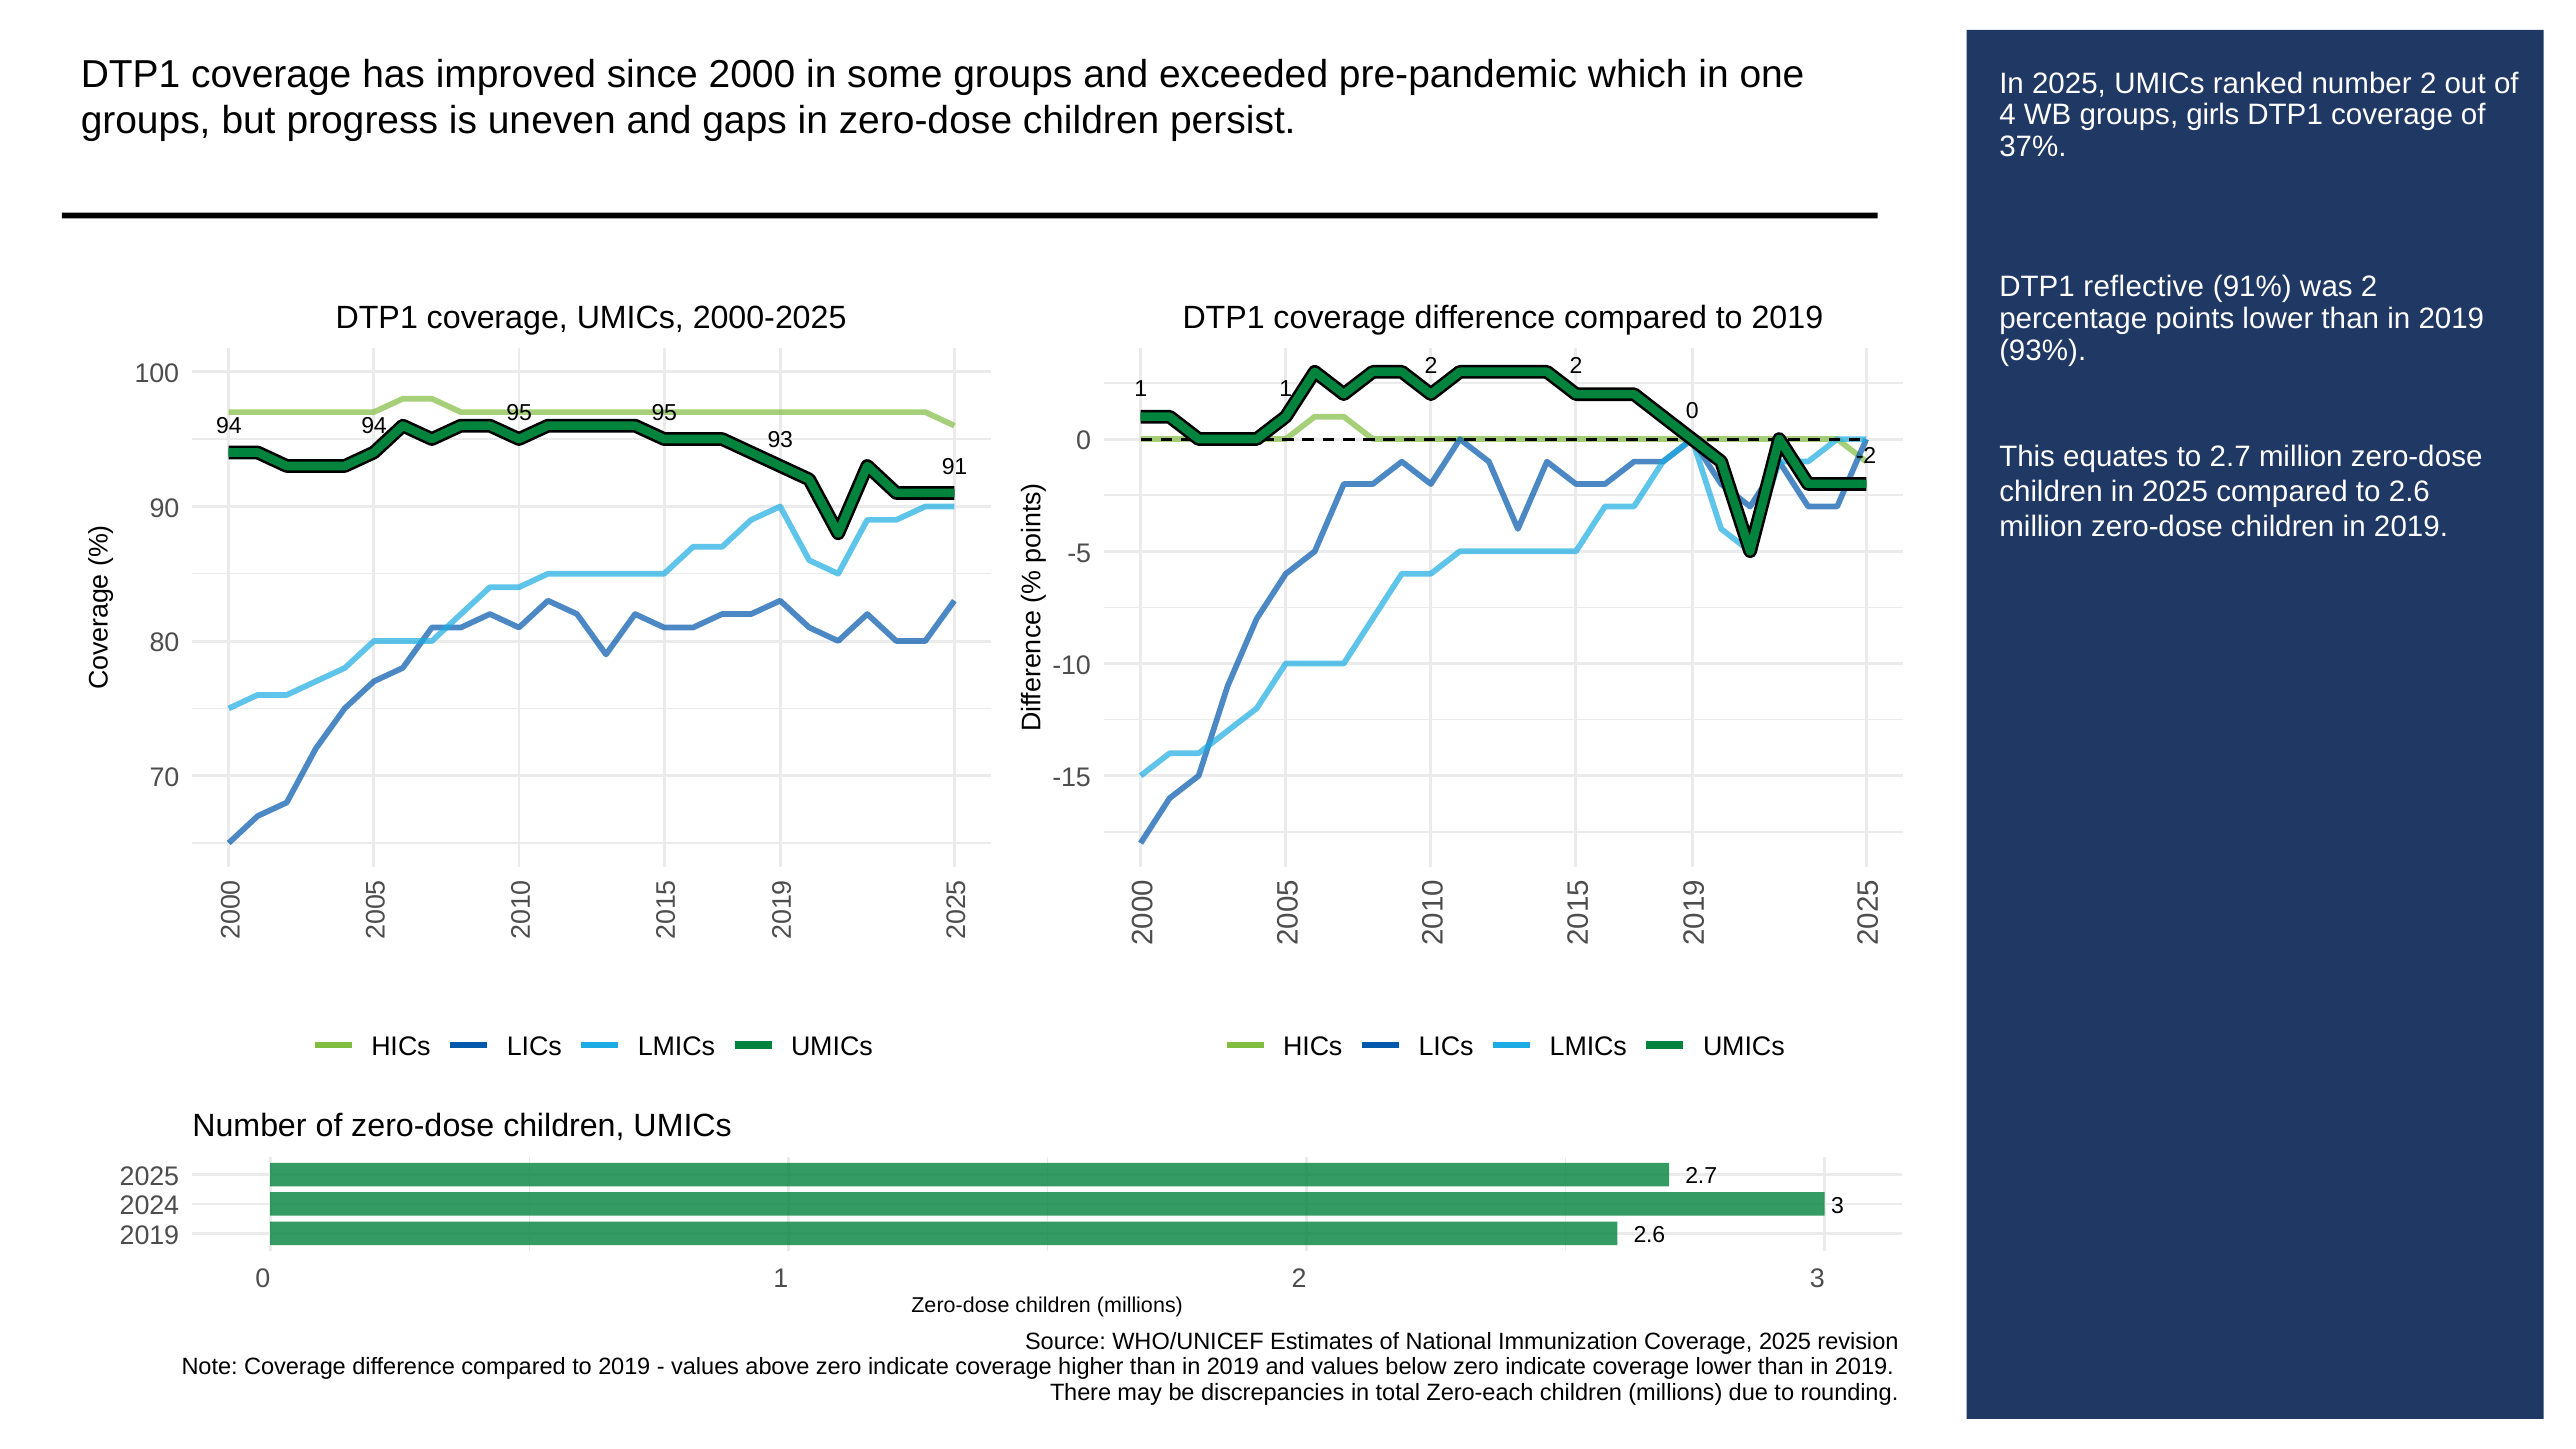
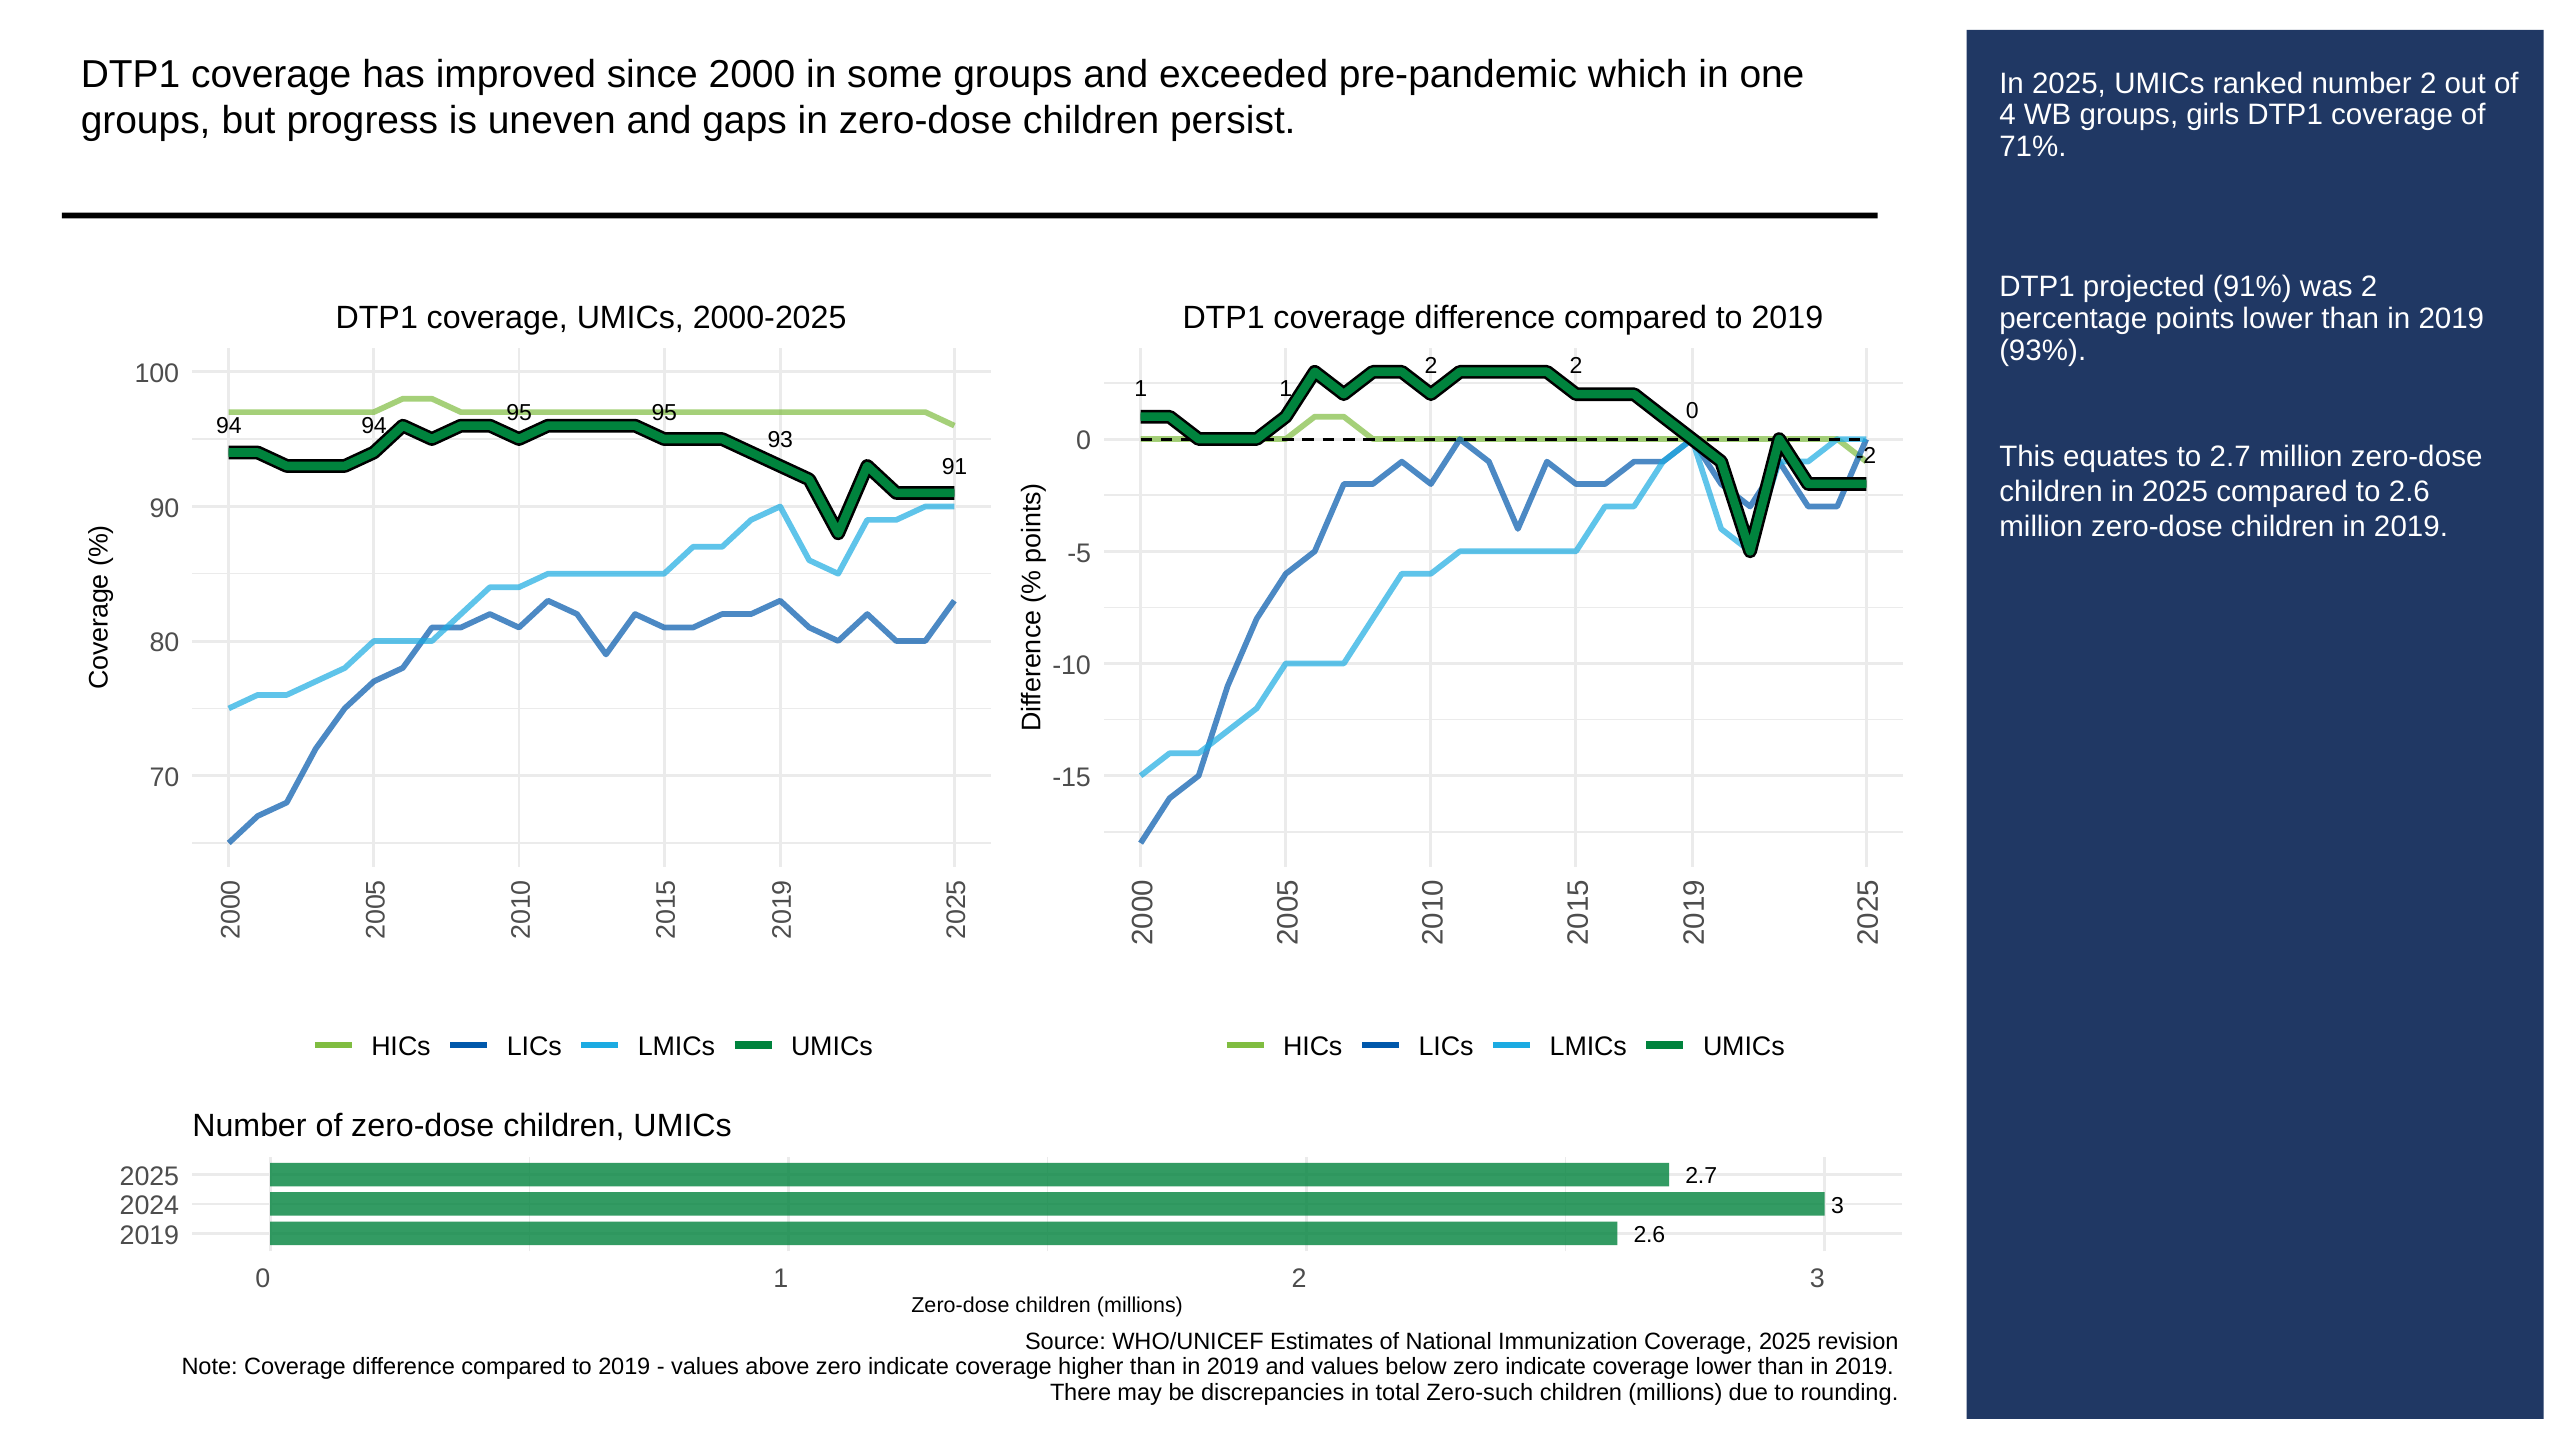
37%: 37% -> 71% (2033, 147)
reflective: reflective -> projected (2144, 287)
Zero-each: Zero-each -> Zero-such (1480, 1392)
